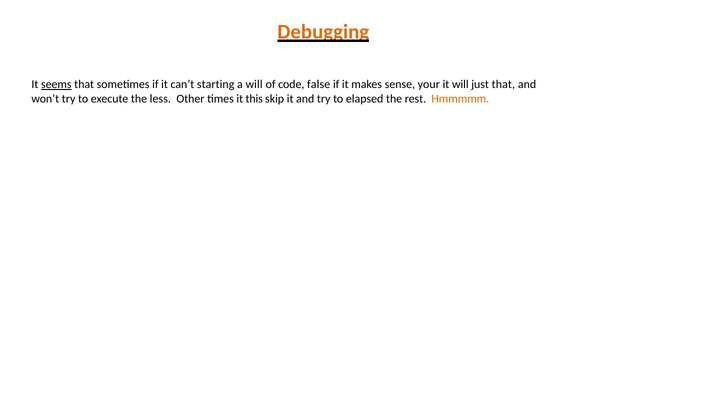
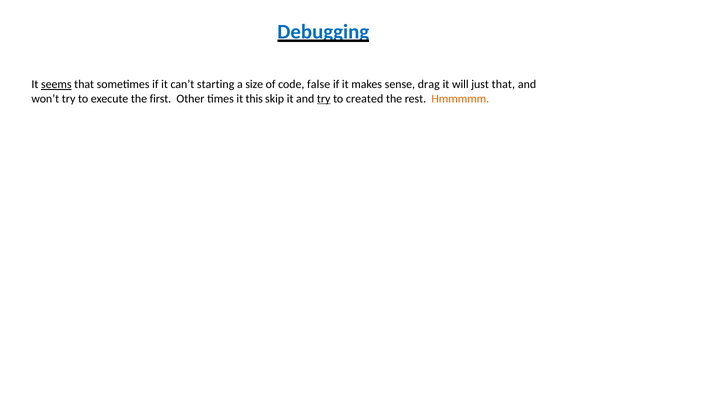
Debugging colour: orange -> blue (323, 32)
a will: will -> size (254, 84)
your: your -> drag (429, 84)
less: less -> first (160, 99)
try underline: none -> present (324, 99)
elapsed: elapsed -> created (365, 99)
